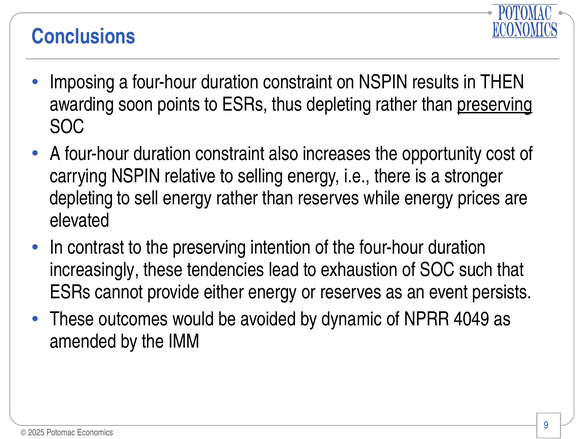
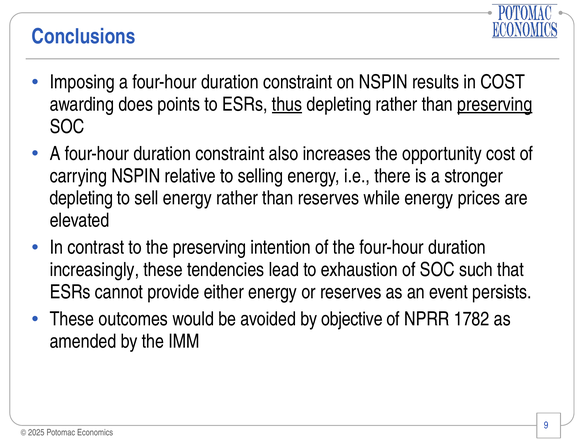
in THEN: THEN -> COST (503, 82)
soon: soon -> does (136, 104)
thus underline: none -> present (287, 104)
dynamic: dynamic -> objective (352, 319)
4049: 4049 -> 1782 (472, 319)
